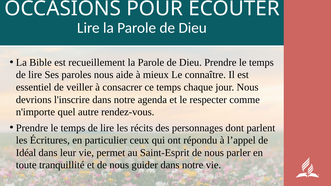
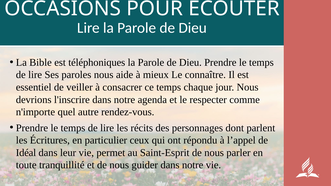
recueillement: recueillement -> téléphoniques (97, 63)
